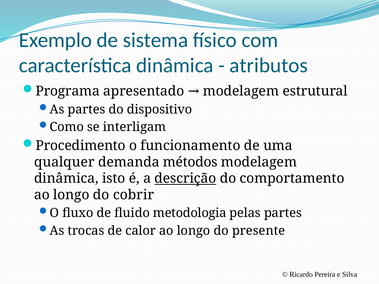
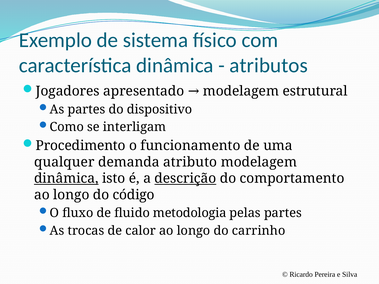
Programa: Programa -> Jogadores (68, 91)
métodos: métodos -> atributo (190, 162)
dinâmica underline: none -> present (66, 179)
cobrir: cobrir -> código (134, 195)
presente: presente -> carrinho (259, 231)
